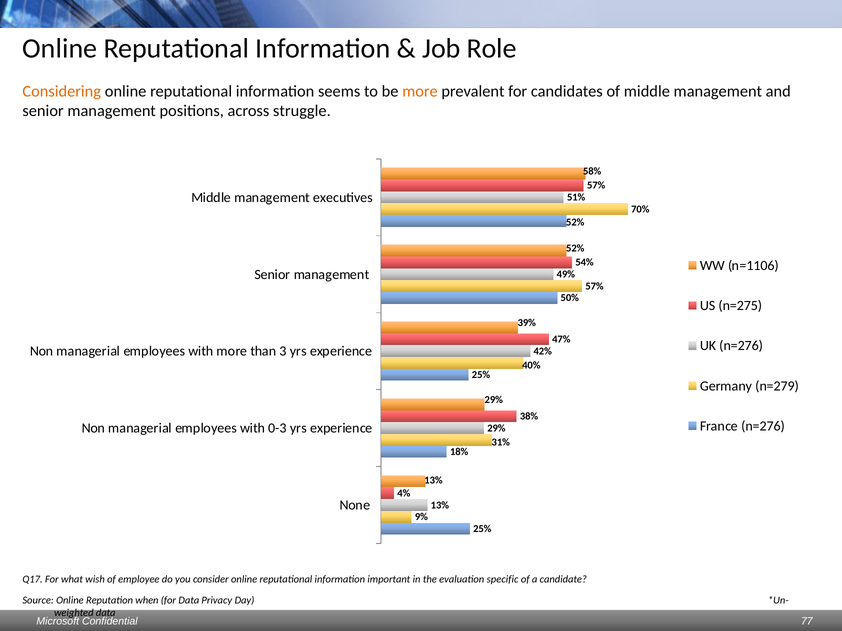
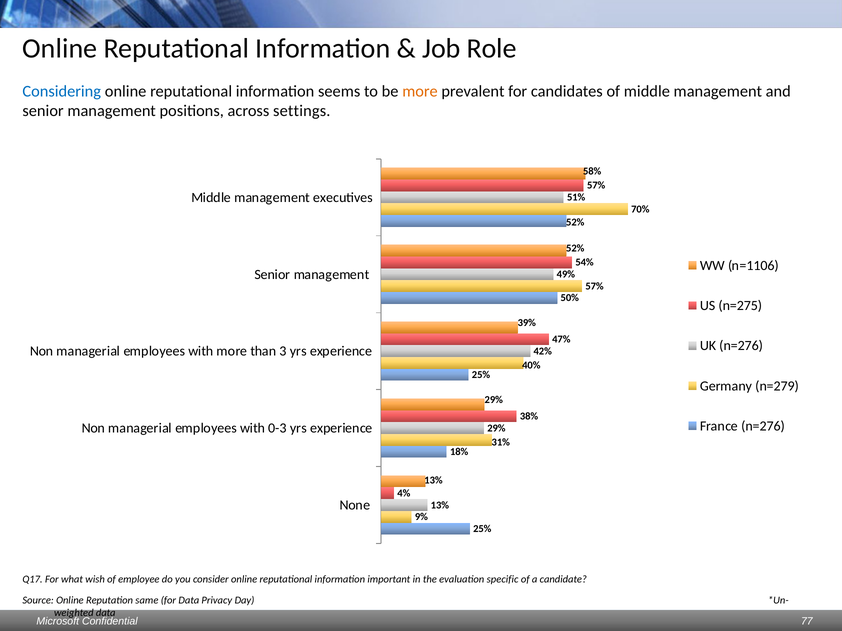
Considering colour: orange -> blue (62, 91)
struggle: struggle -> settings (302, 111)
when: when -> same (147, 601)
